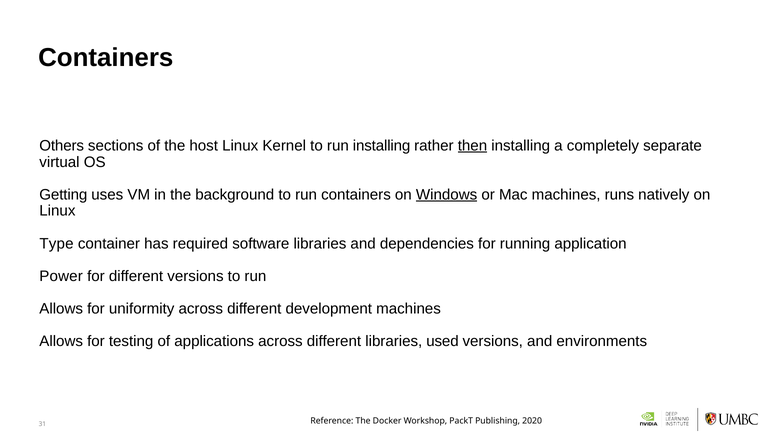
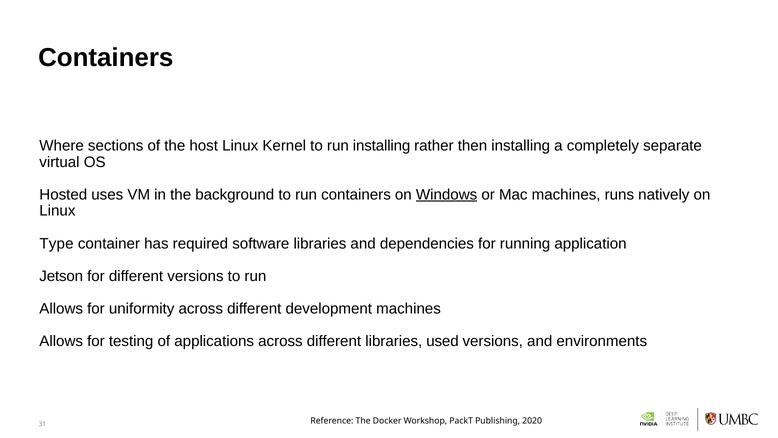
Others: Others -> Where (62, 146)
then underline: present -> none (472, 146)
Getting: Getting -> Hosted (63, 194)
Power: Power -> Jetson (61, 276)
